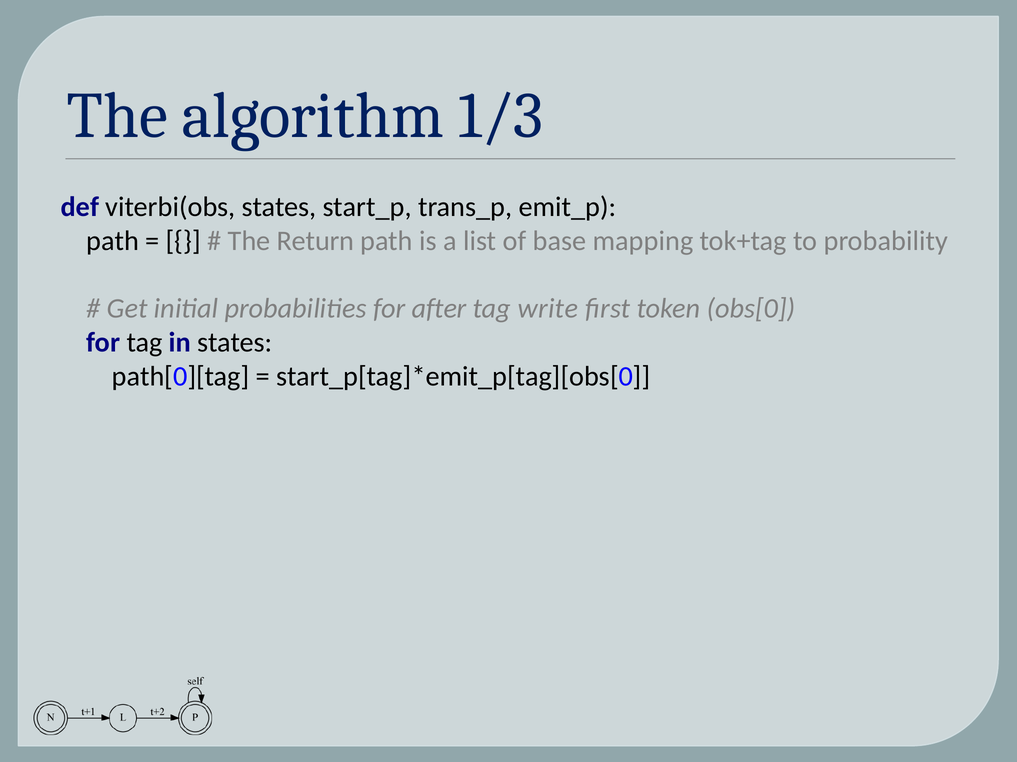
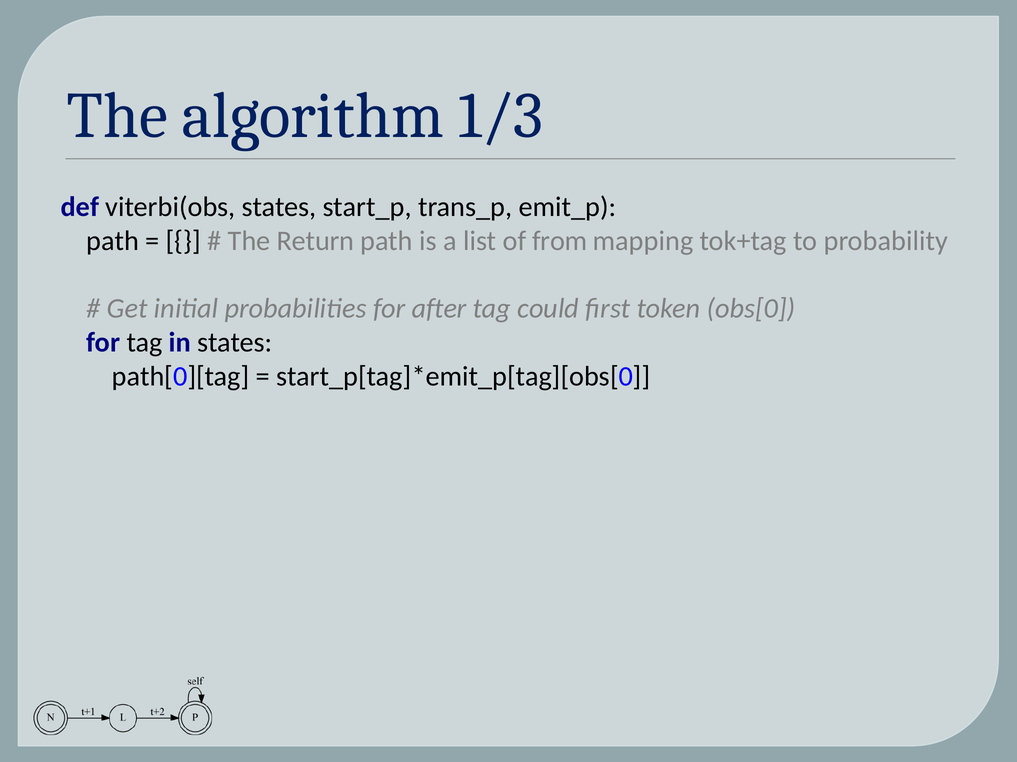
base: base -> from (560, 241)
write: write -> could (548, 309)
